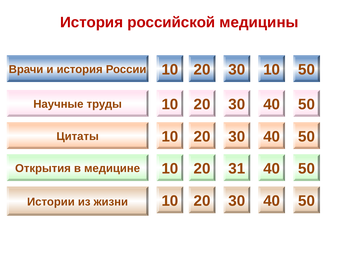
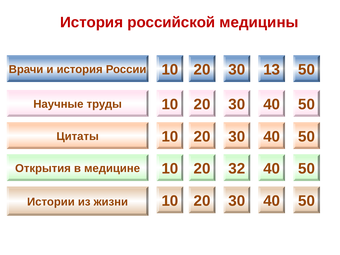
30 10: 10 -> 13 (272, 70)
31: 31 -> 32 (237, 169)
